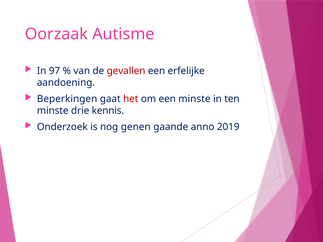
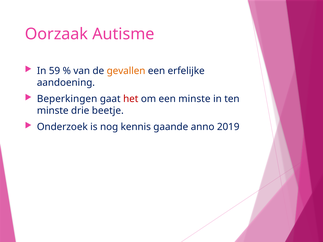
97: 97 -> 59 (54, 71)
gevallen colour: red -> orange (126, 71)
kennis: kennis -> beetje (108, 111)
genen: genen -> kennis (136, 127)
